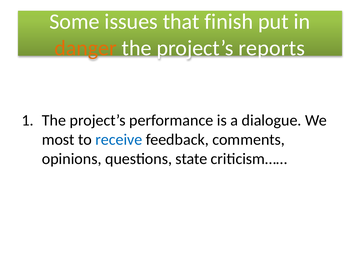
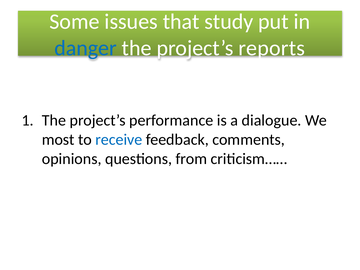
finish: finish -> study (229, 22)
danger colour: orange -> blue (86, 48)
state: state -> from (191, 159)
